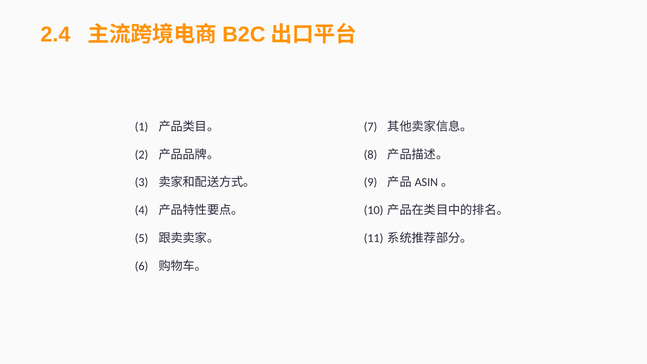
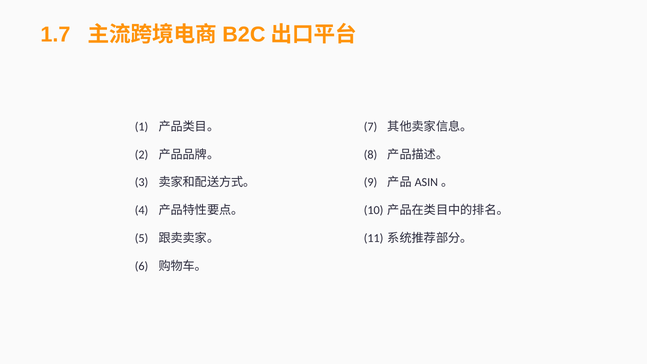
2.4: 2.4 -> 1.7 (55, 34)
